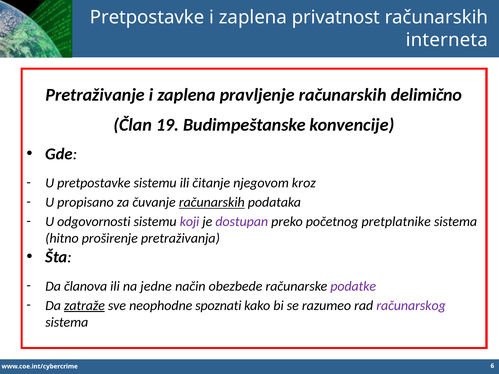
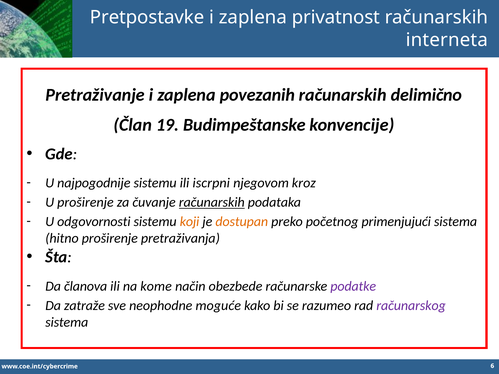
pravljenje: pravljenje -> povezanih (257, 95)
U pretpostavke: pretpostavke -> najpogodnije (94, 183)
čitanje: čitanje -> iscrpni (211, 183)
U propisano: propisano -> proširenje (85, 202)
koji colour: purple -> orange (190, 222)
dostupan colour: purple -> orange (242, 222)
pretplatnike: pretplatnike -> primenjujući (396, 222)
jedne: jedne -> kome (156, 286)
zatraže underline: present -> none (84, 306)
spoznati: spoznati -> moguće (218, 306)
